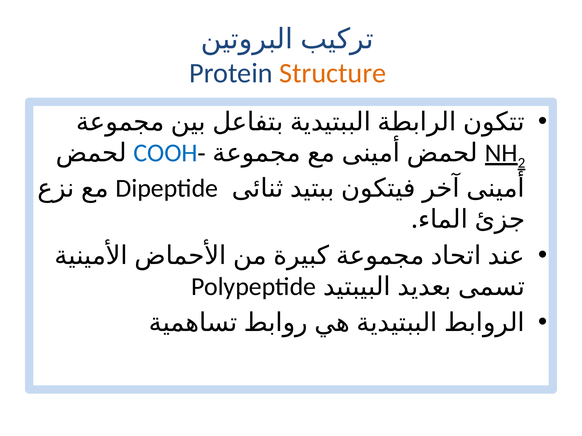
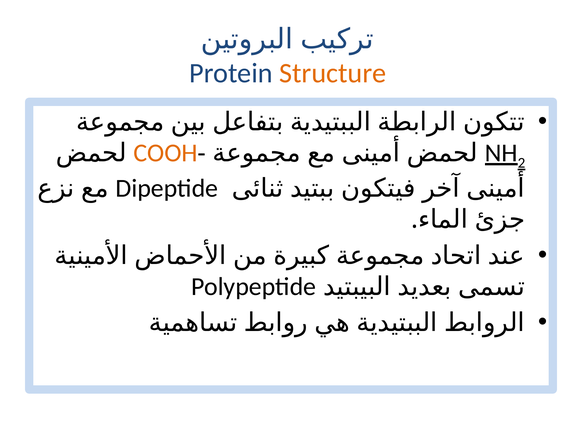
COOH colour: blue -> orange (166, 153)
